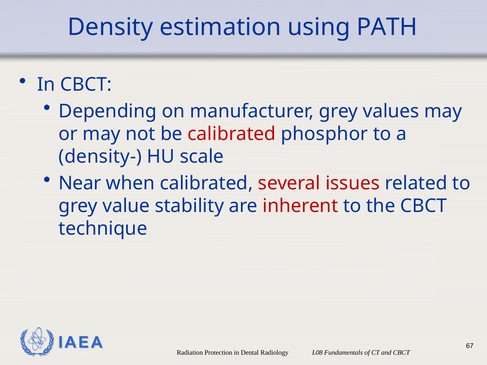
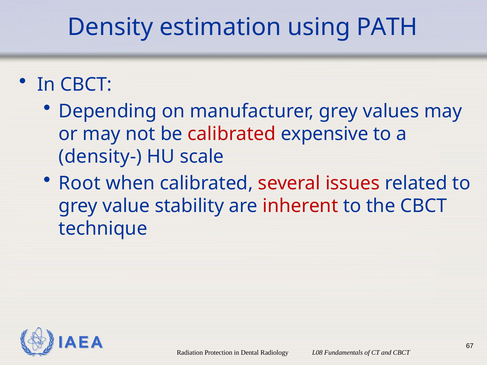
phosphor: phosphor -> expensive (325, 134)
Near: Near -> Root (80, 183)
